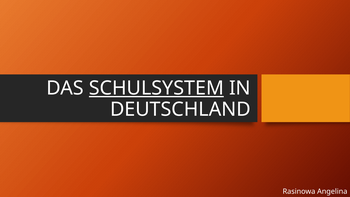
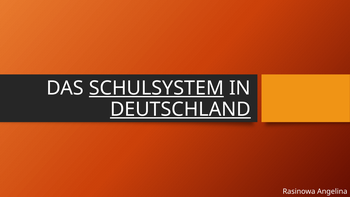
DEUTSCHLAND underline: none -> present (180, 109)
